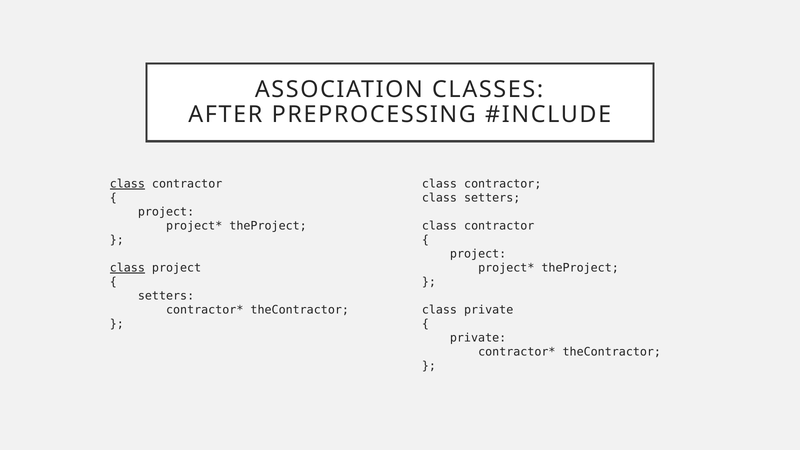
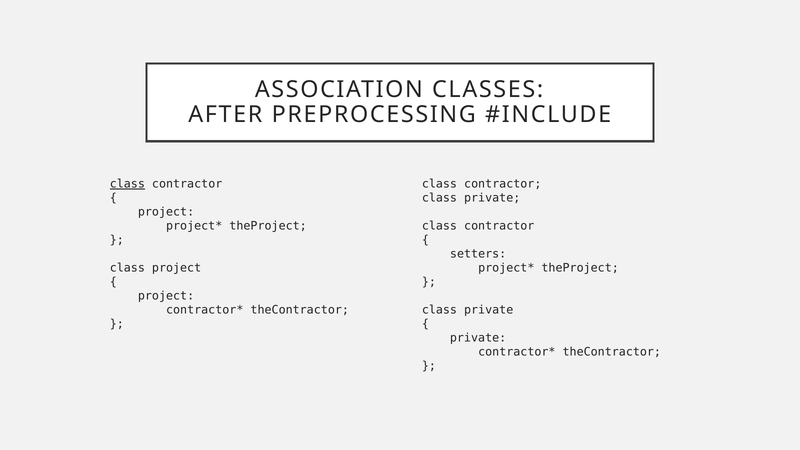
setters: setters -> private (492, 198)
project: project -> setters (478, 254)
class underline: present -> none (127, 268)
setters: setters -> project (166, 296)
